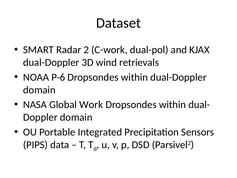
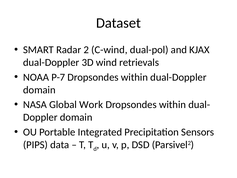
C-work: C-work -> C-wind (109, 50)
P-6: P-6 -> P-7 (58, 77)
